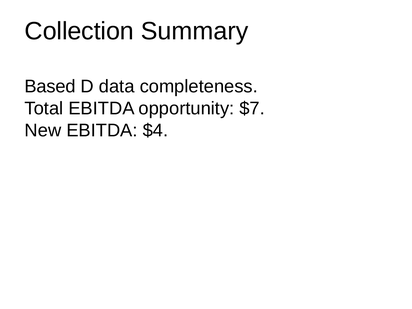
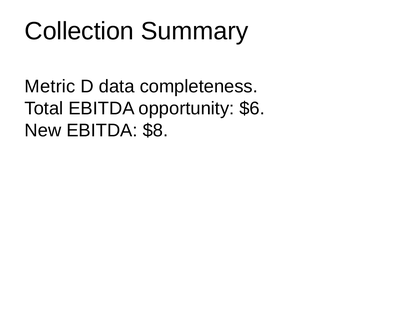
Based: Based -> Metric (50, 86)
$7: $7 -> $6 (252, 108)
$4: $4 -> $8 (155, 130)
